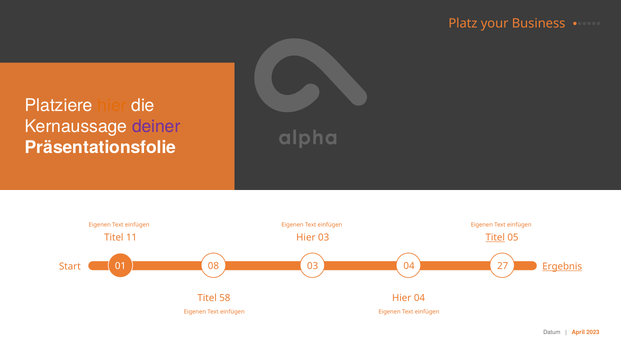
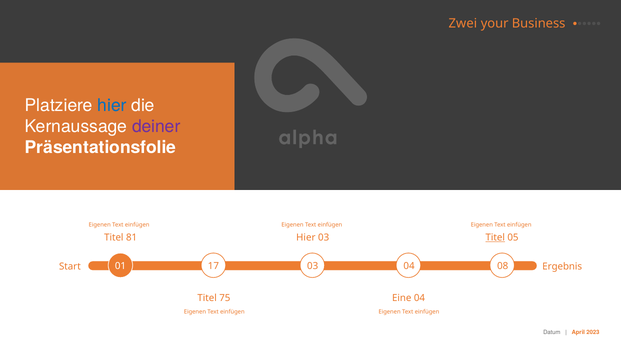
Platz: Platz -> Zwei (463, 23)
hier colour: orange -> blue (112, 105)
11: 11 -> 81 (132, 237)
08: 08 -> 17 (213, 265)
27: 27 -> 08 (503, 265)
Ergebnis underline: present -> none (562, 266)
58: 58 -> 75 (225, 297)
Hier: Hier -> Eine (402, 297)
